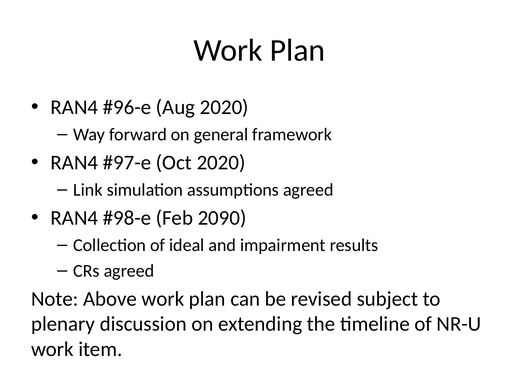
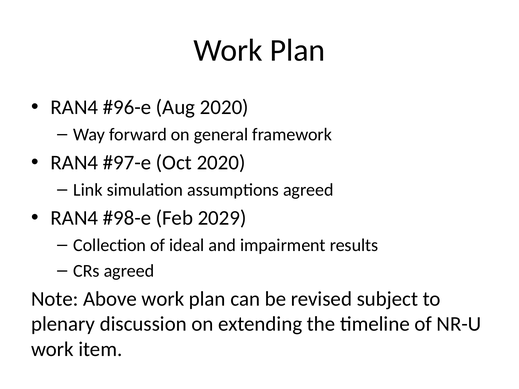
2090: 2090 -> 2029 (222, 218)
